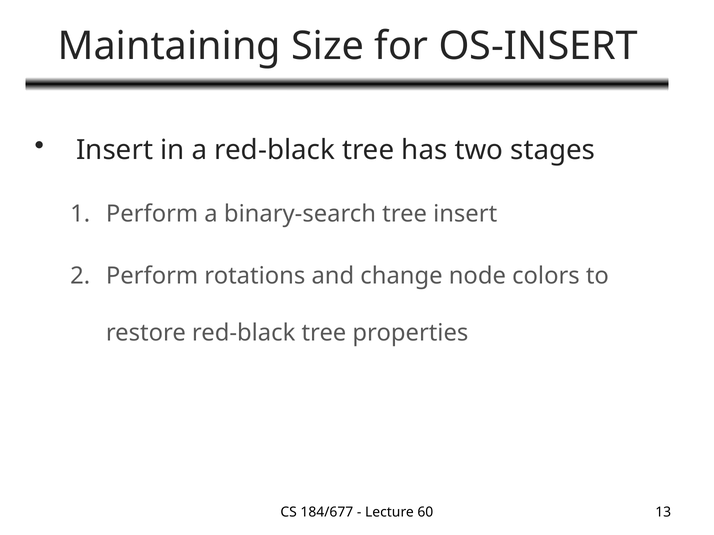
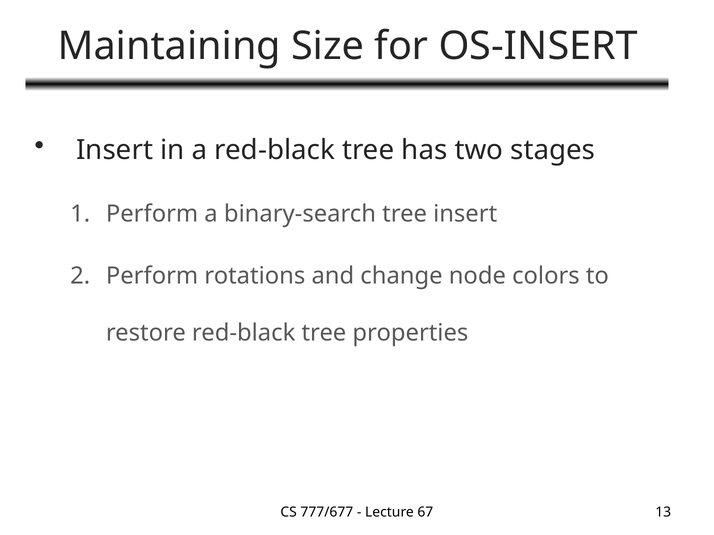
184/677: 184/677 -> 777/677 (327, 512)
60: 60 -> 67 (425, 512)
